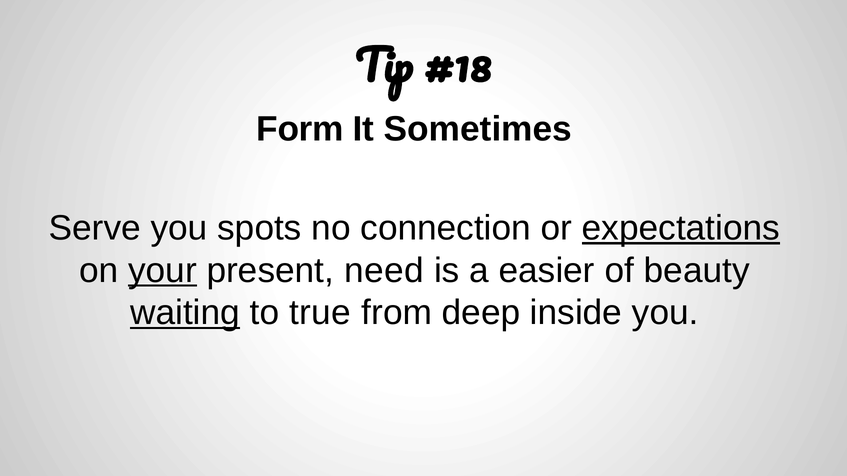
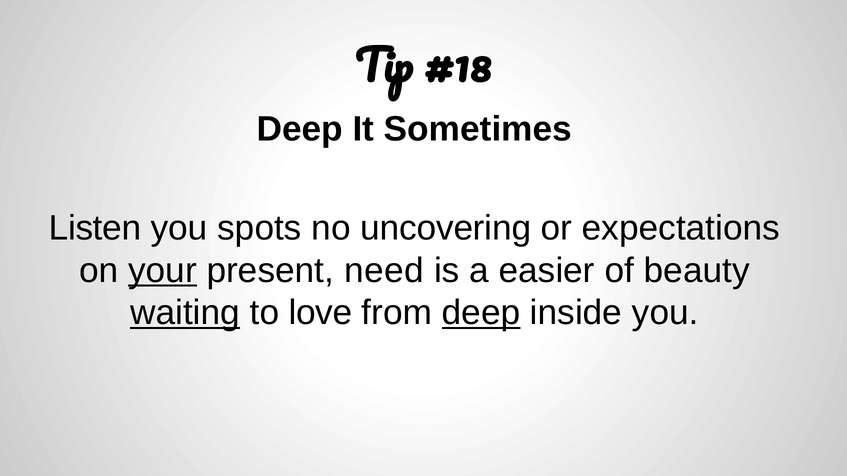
Form: Form -> Deep (300, 129)
Serve: Serve -> Listen (95, 228)
connection: connection -> uncovering (446, 228)
expectations underline: present -> none (681, 228)
true: true -> love (320, 313)
deep underline: none -> present (481, 313)
